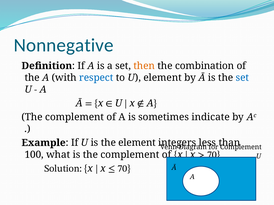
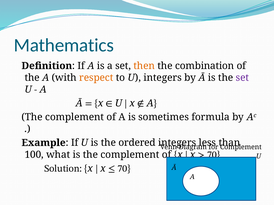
Nonnegative: Nonnegative -> Mathematics (64, 45)
respect colour: blue -> orange (96, 78)
U element: element -> integers (163, 78)
set colour: blue -> purple (242, 78)
indicate: indicate -> formula (211, 117)
the element: element -> ordered (137, 143)
